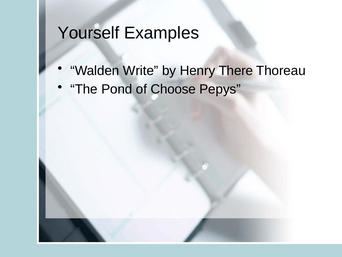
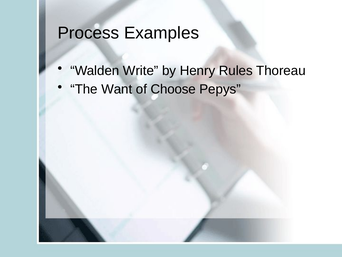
Yourself: Yourself -> Process (88, 33)
There: There -> Rules (236, 70)
Pond: Pond -> Want (117, 89)
